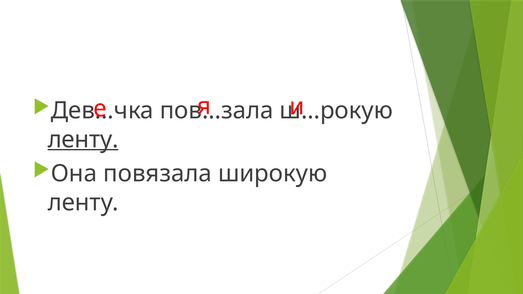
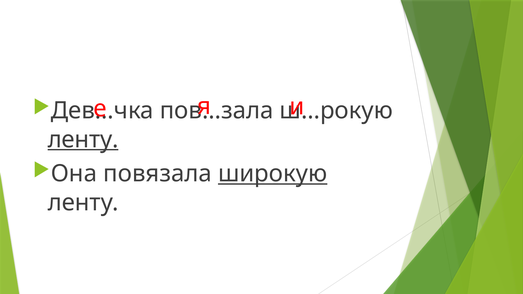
широкую underline: none -> present (273, 174)
